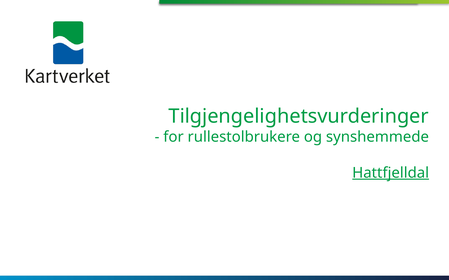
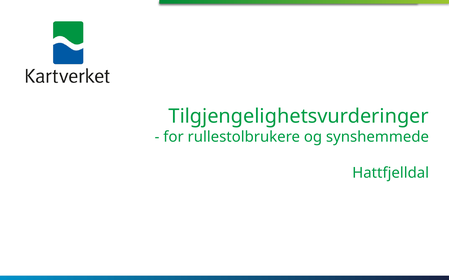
Hattfjelldal underline: present -> none (391, 173)
